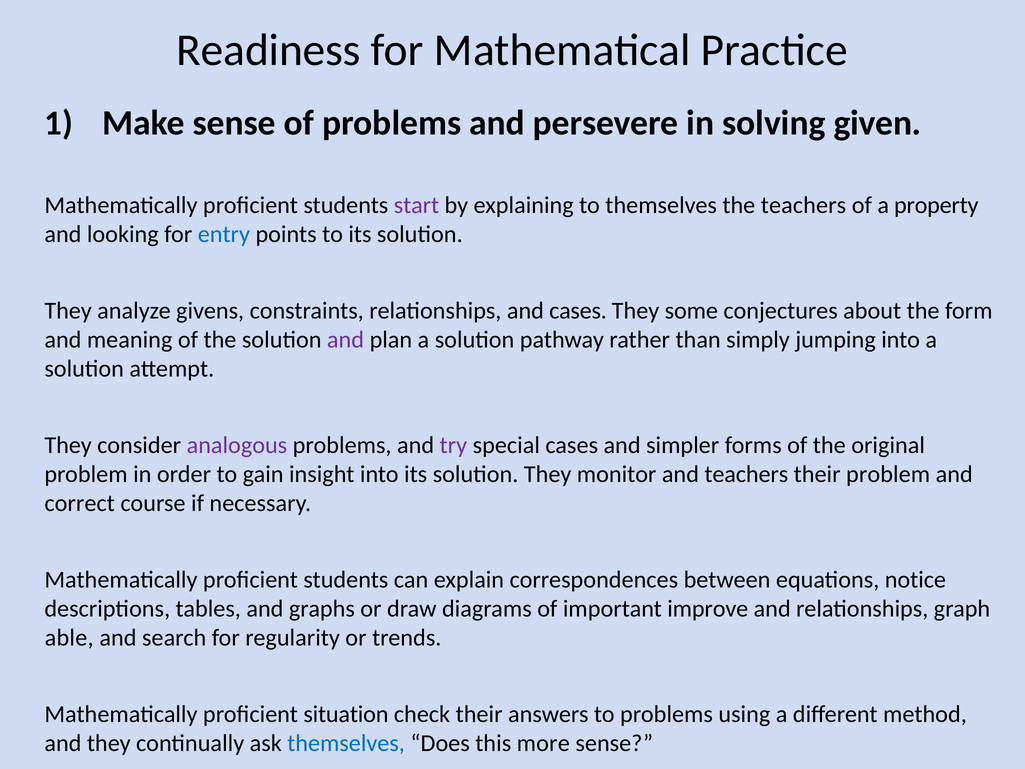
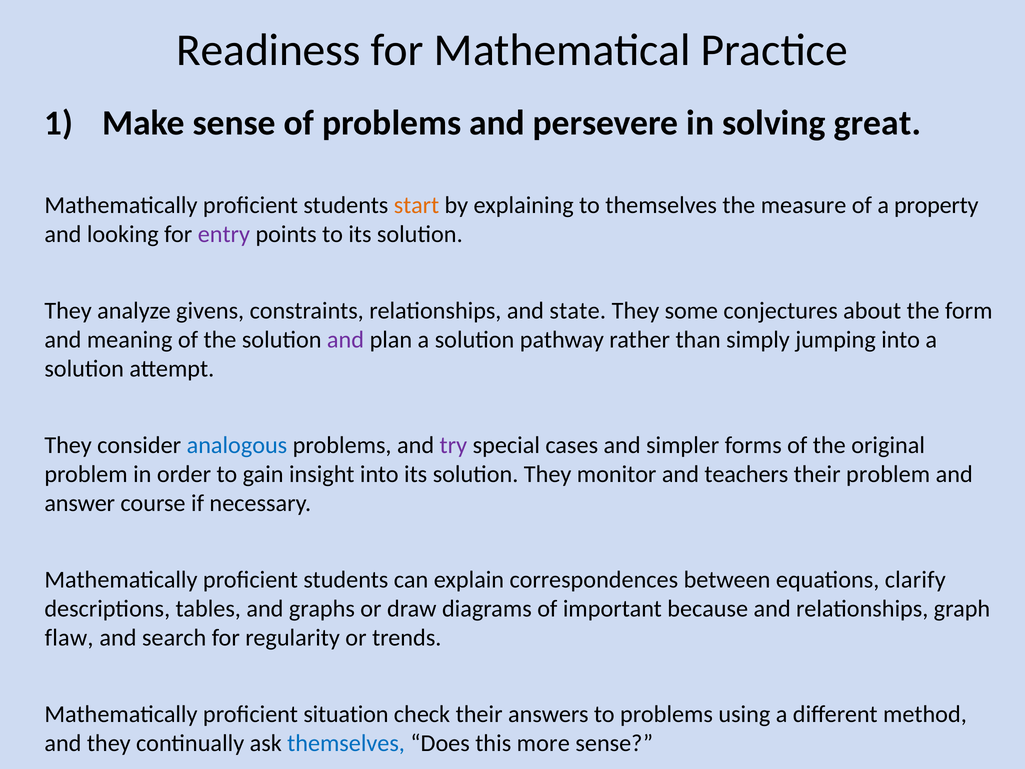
given: given -> great (877, 123)
start colour: purple -> orange (416, 205)
the teachers: teachers -> measure (804, 205)
entry colour: blue -> purple (224, 234)
and cases: cases -> state (578, 311)
analogous colour: purple -> blue (237, 445)
correct: correct -> answer (80, 503)
notice: notice -> clarify (915, 580)
improve: improve -> because (708, 609)
able: able -> flaw (69, 638)
